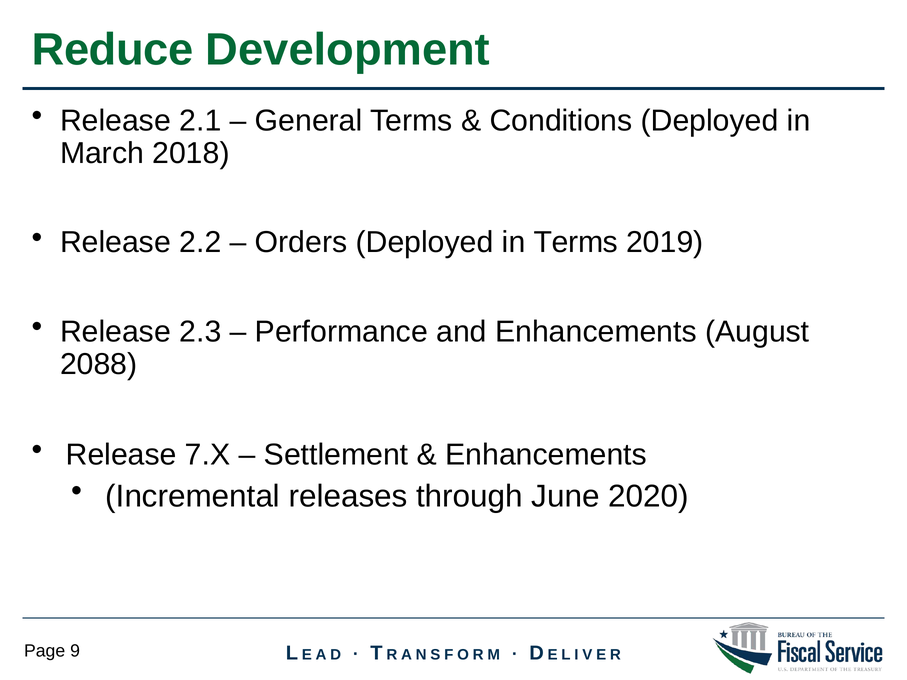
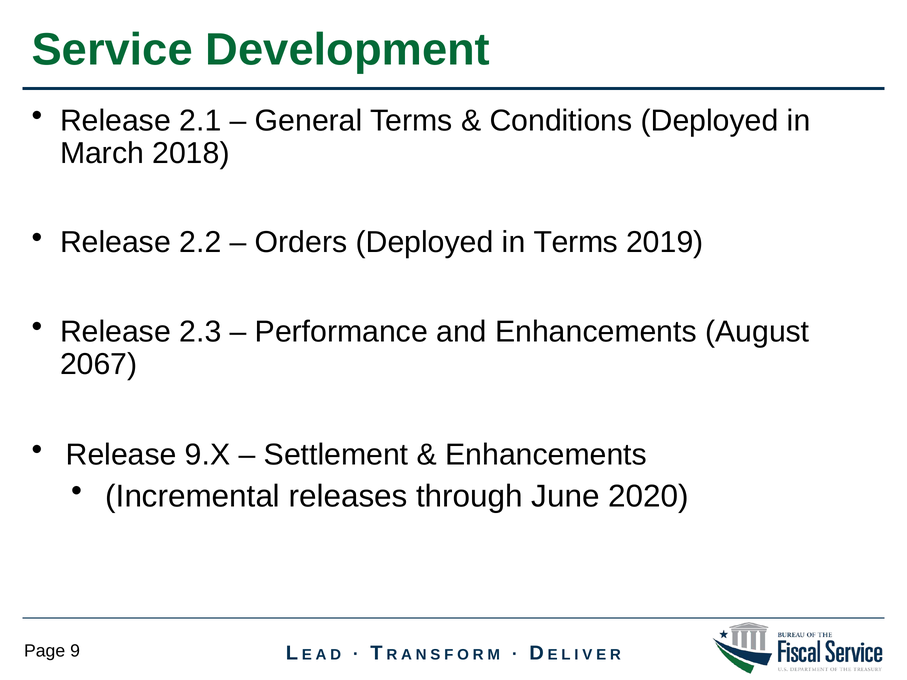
Reduce: Reduce -> Service (112, 50)
2088: 2088 -> 2067 (99, 364)
7.X: 7.X -> 9.X (208, 455)
